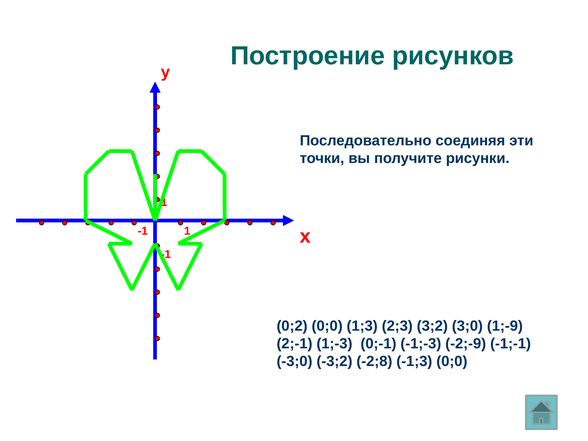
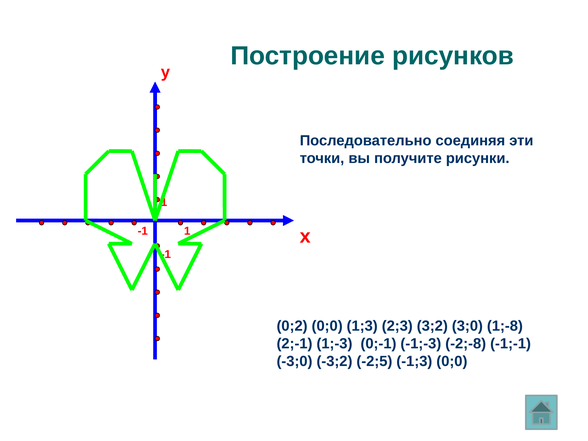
1;-9: 1;-9 -> 1;-8 (505, 326)
-2;-9: -2;-9 -> -2;-8 (466, 344)
-2;8: -2;8 -> -2;5 (374, 361)
